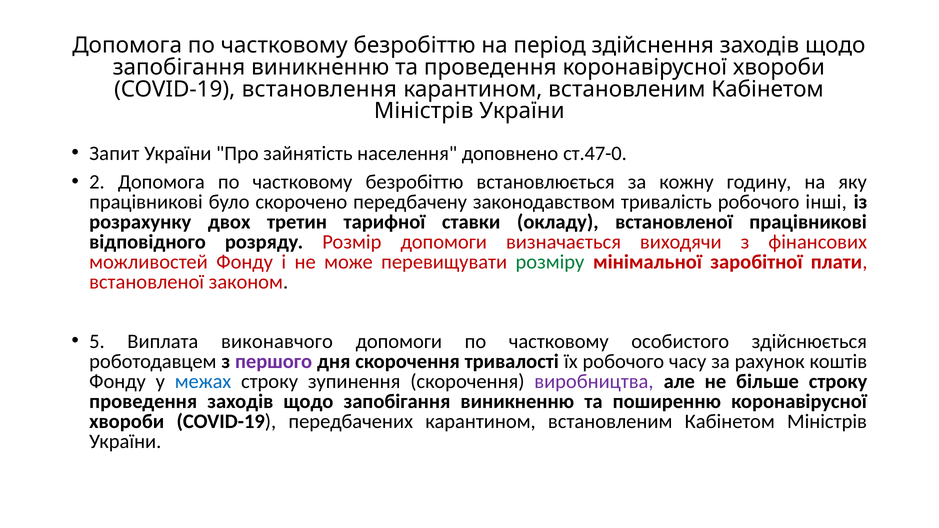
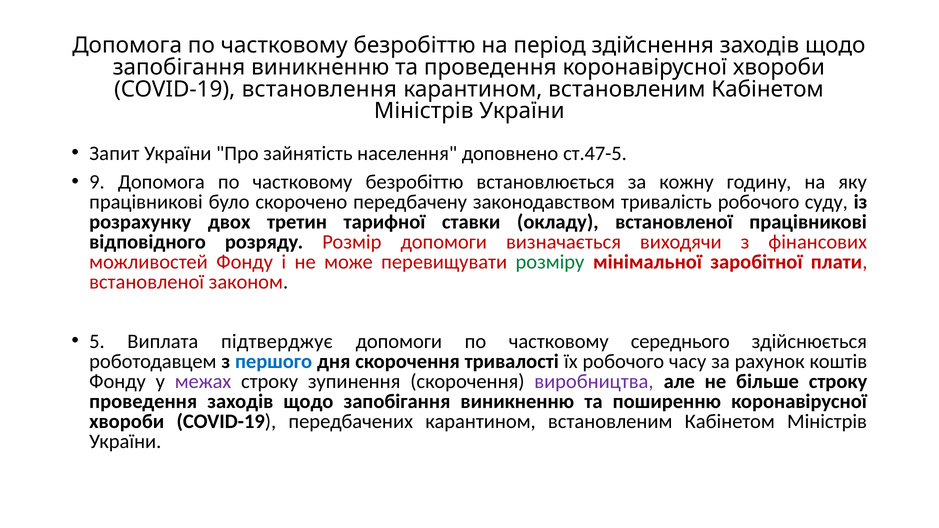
ст.47-0: ст.47-0 -> ст.47-5 (595, 153)
2: 2 -> 9 (97, 182)
інші: інші -> суду (826, 202)
виконавчого: виконавчого -> підтверджує (277, 342)
особистого: особистого -> середнього (680, 342)
першого colour: purple -> blue (274, 362)
межах colour: blue -> purple (203, 382)
